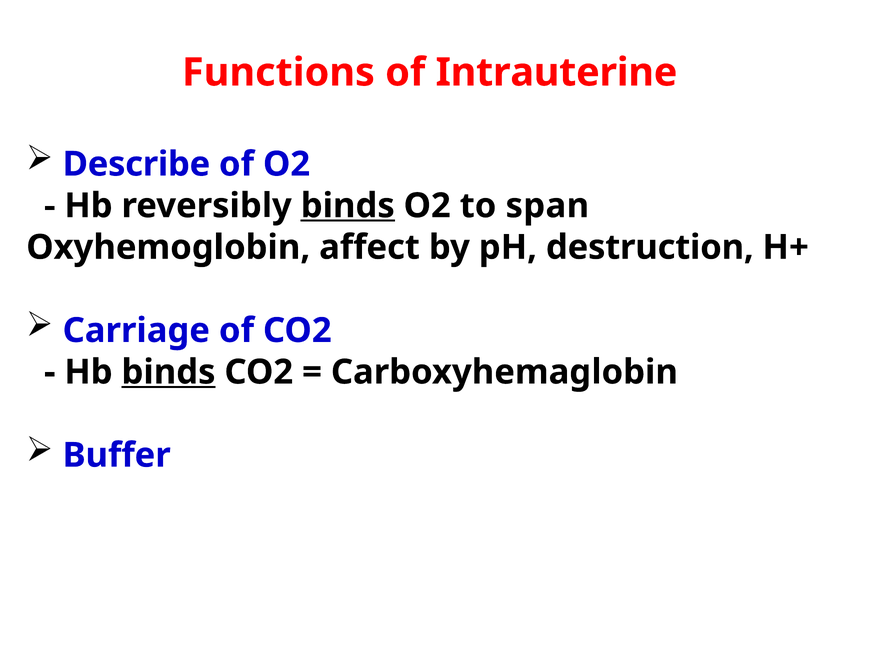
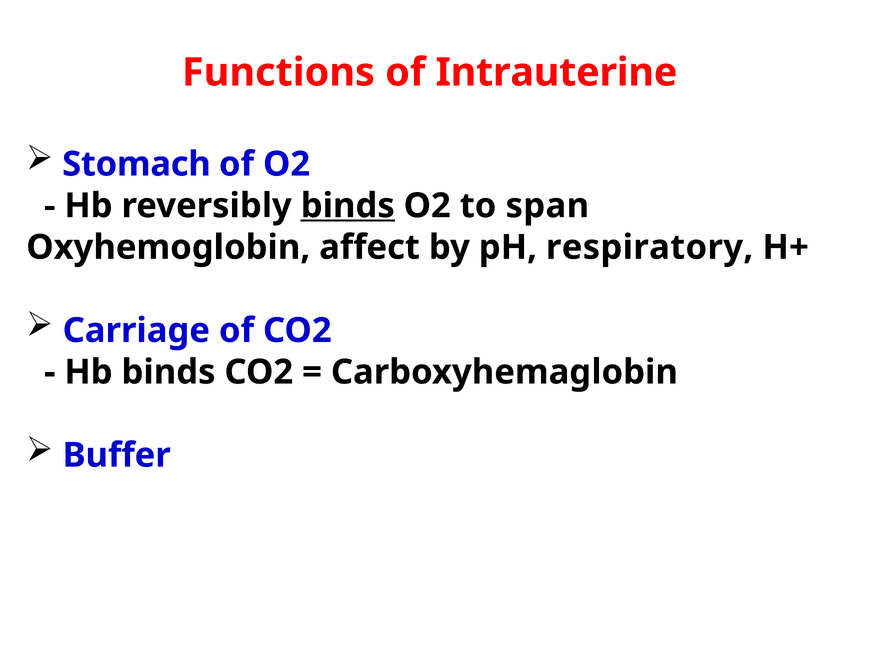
Describe: Describe -> Stomach (136, 164)
destruction: destruction -> respiratory (650, 247)
binds underline: present -> none (169, 372)
